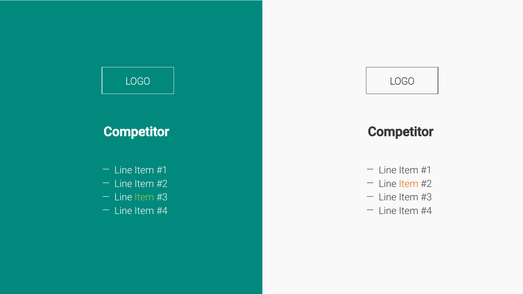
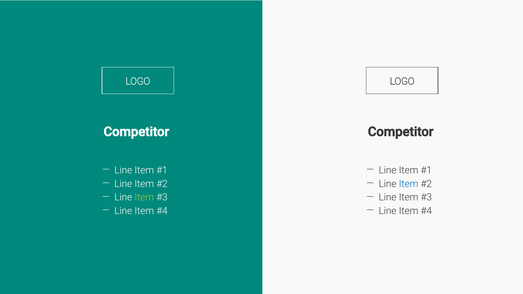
Item colour: orange -> blue (409, 184)
